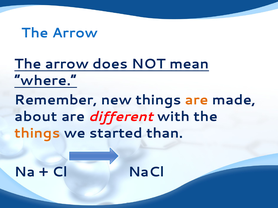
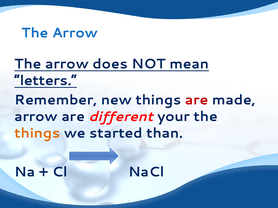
where: where -> letters (46, 81)
are colour: orange -> red (197, 100)
about: about -> arrow (36, 117)
with: with -> your (173, 117)
